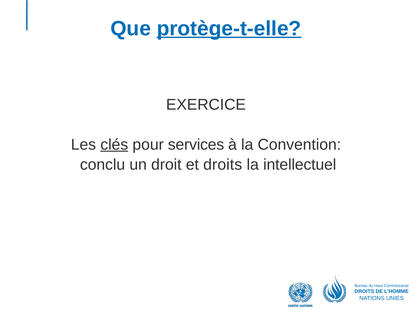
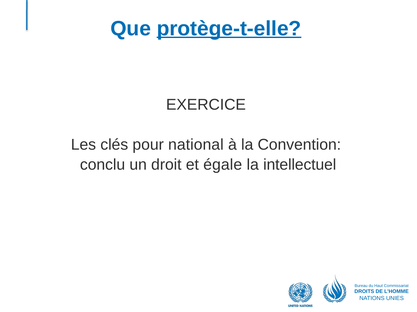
clés underline: present -> none (114, 145)
services: services -> national (196, 145)
et droits: droits -> égale (223, 165)
